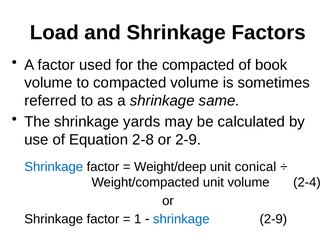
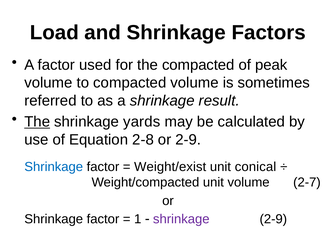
book: book -> peak (271, 65)
same: same -> result (219, 101)
The underline: none -> present (37, 122)
Weight/deep: Weight/deep -> Weight/exist (170, 167)
2-4: 2-4 -> 2-7 (307, 182)
shrinkage colour: blue -> purple (181, 219)
